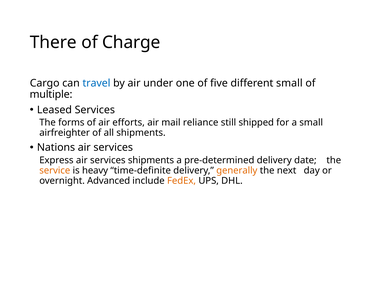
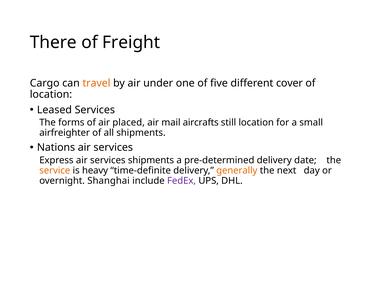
Charge: Charge -> Freight (131, 42)
travel colour: blue -> orange (96, 83)
different small: small -> cover (289, 83)
multiple: multiple -> location (51, 95)
efforts: efforts -> placed (129, 123)
reliance: reliance -> aircrafts (201, 123)
still shipped: shipped -> location (256, 123)
Advanced: Advanced -> Shanghai (109, 181)
FedEx colour: orange -> purple (182, 181)
